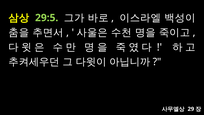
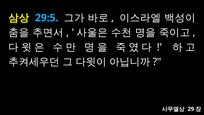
29:5 colour: light green -> light blue (47, 18)
